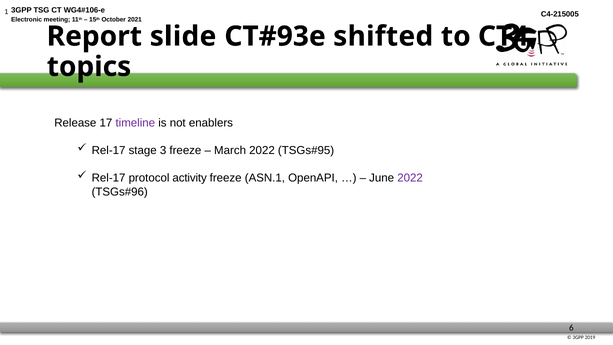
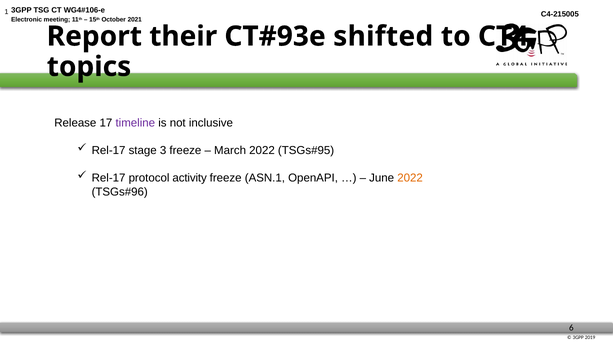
slide: slide -> their (183, 36)
enablers: enablers -> inclusive (211, 123)
2022 colour: purple -> orange (410, 178)
